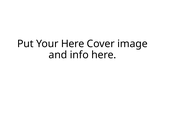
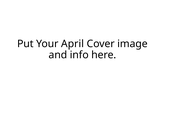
Your Here: Here -> April (73, 44)
